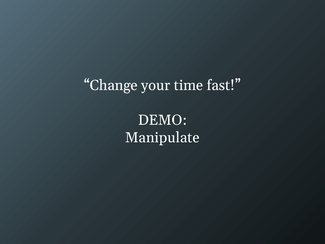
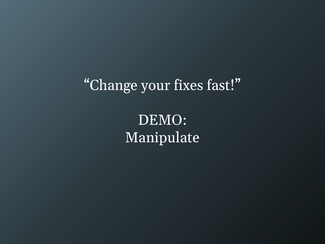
time: time -> fixes (189, 85)
